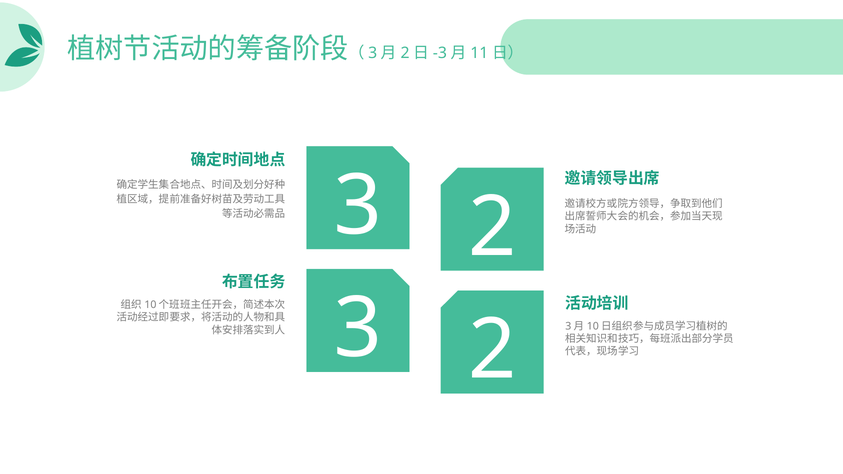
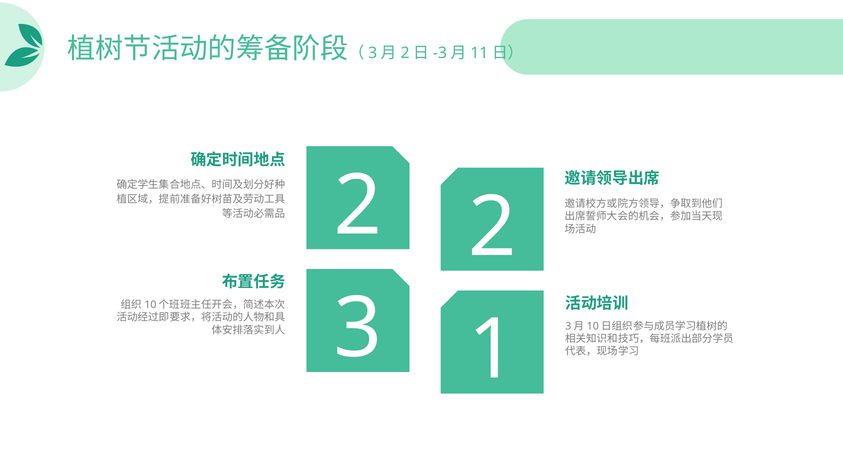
3: 3 -> 2 (358, 206)
2: 2 -> 1 (492, 350)
